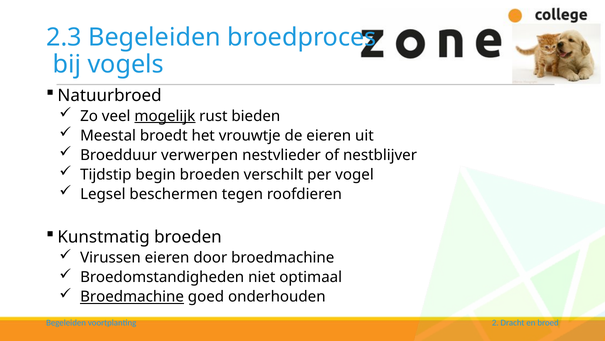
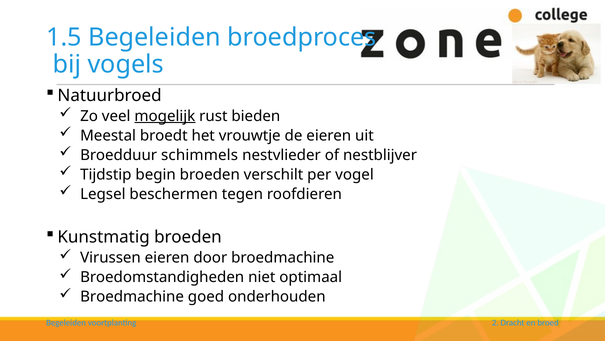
2.3: 2.3 -> 1.5 (64, 37)
verwerpen: verwerpen -> schimmels (200, 155)
Broedmachine underline: present -> none (132, 296)
